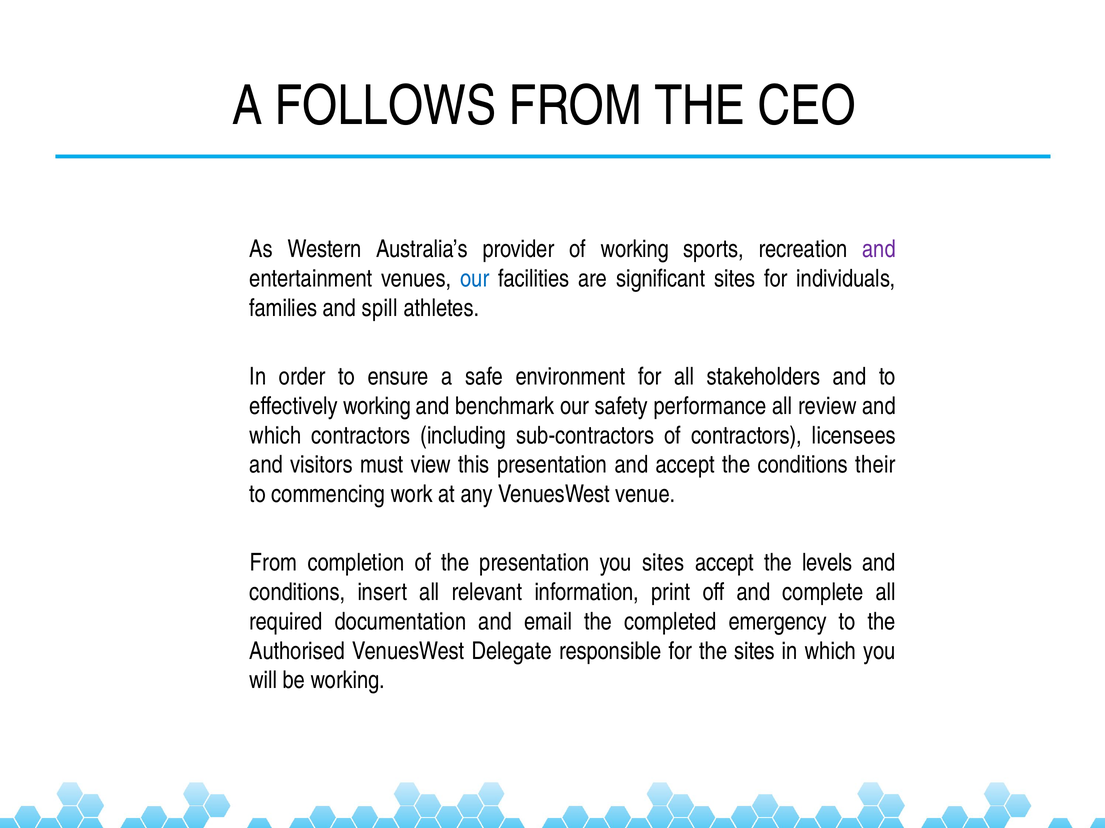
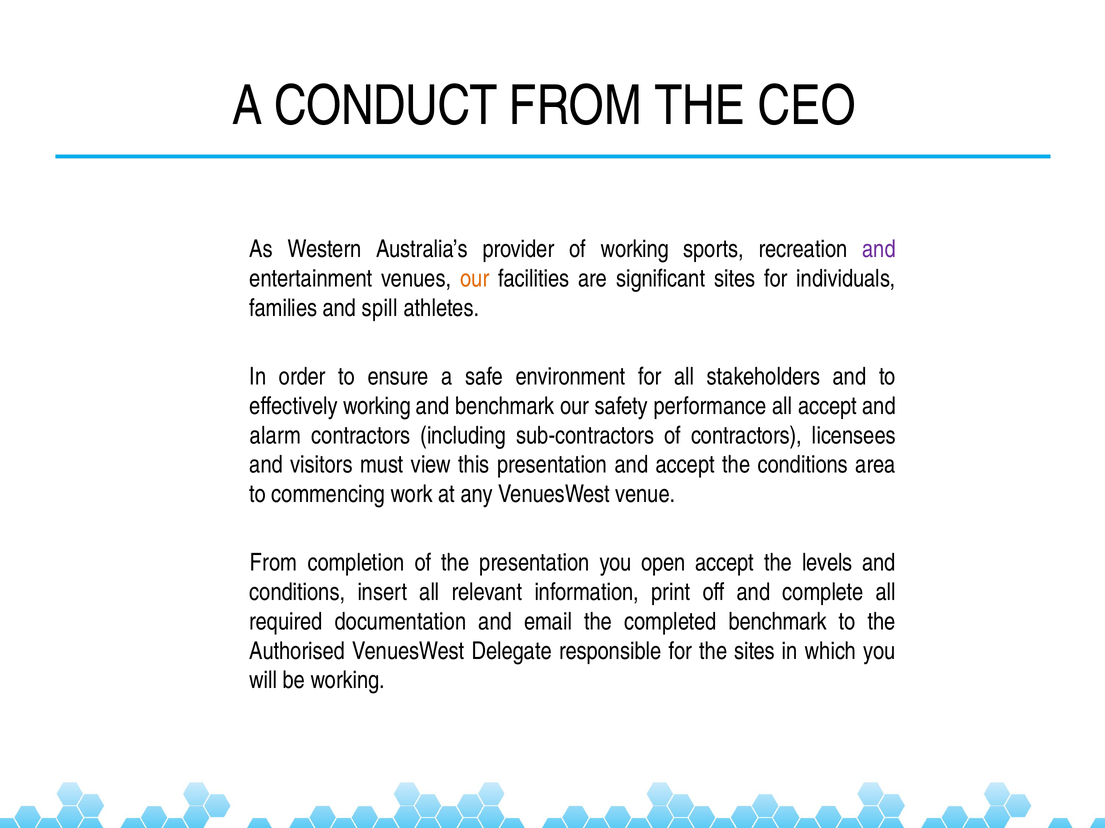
FOLLOWS: FOLLOWS -> CONDUCT (386, 106)
our colour: blue -> orange (475, 279)
all review: review -> accept (827, 406)
which: which -> alarm (275, 436)
their: their -> area (876, 465)
you sites: sites -> open (663, 563)
completed emergency: emergency -> benchmark (778, 622)
